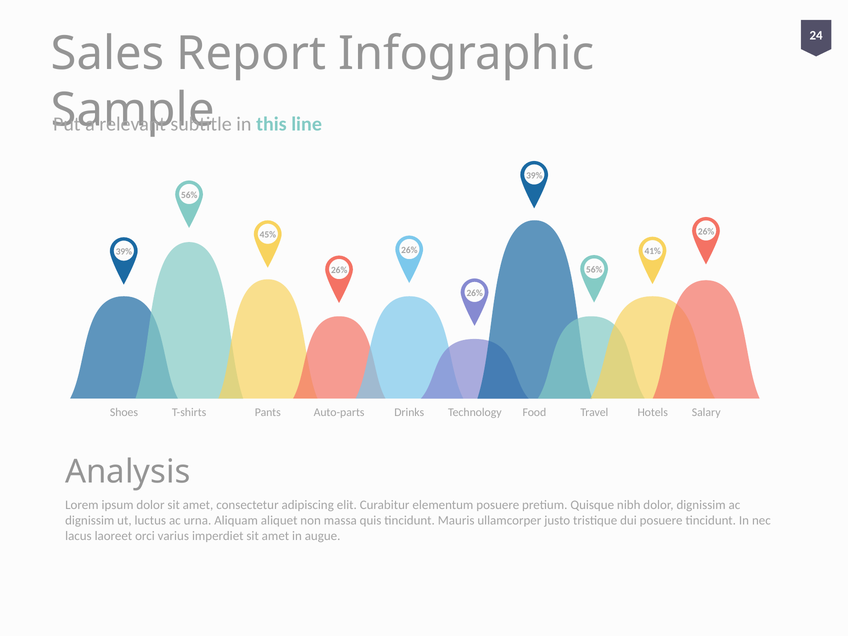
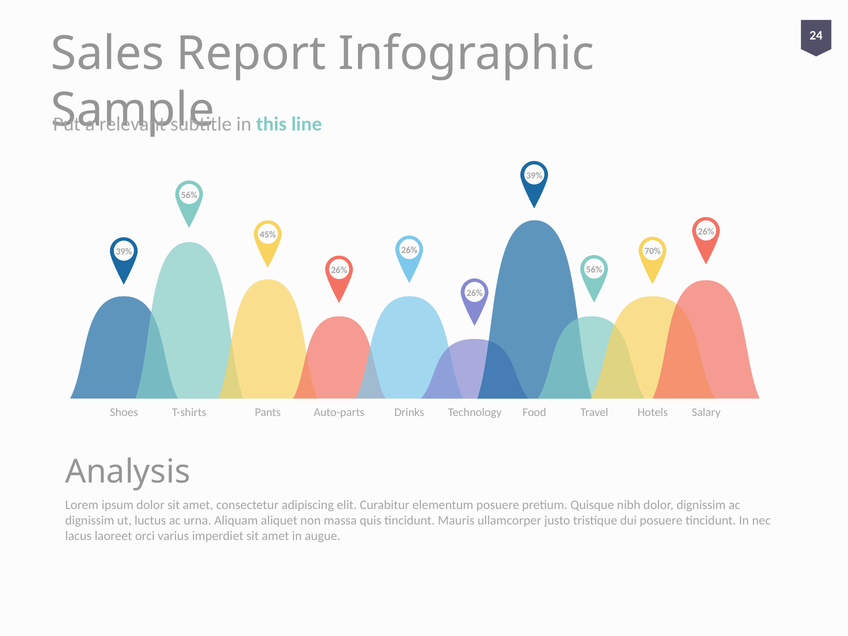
41%: 41% -> 70% (653, 251)
